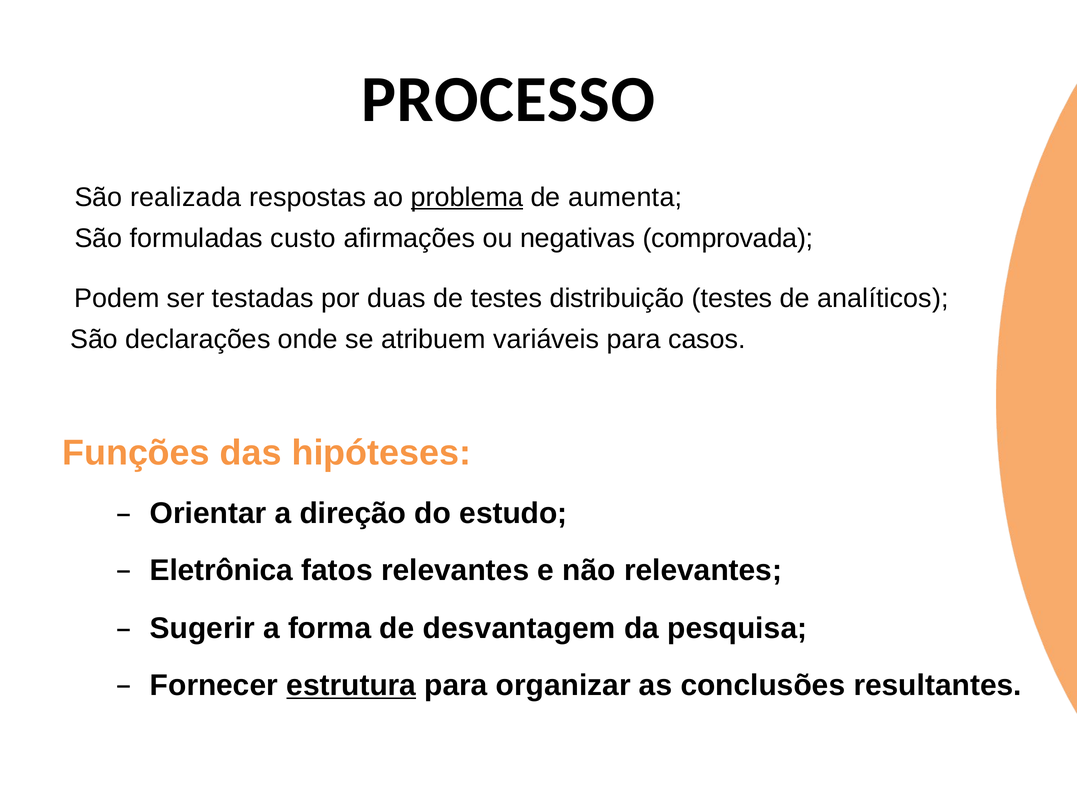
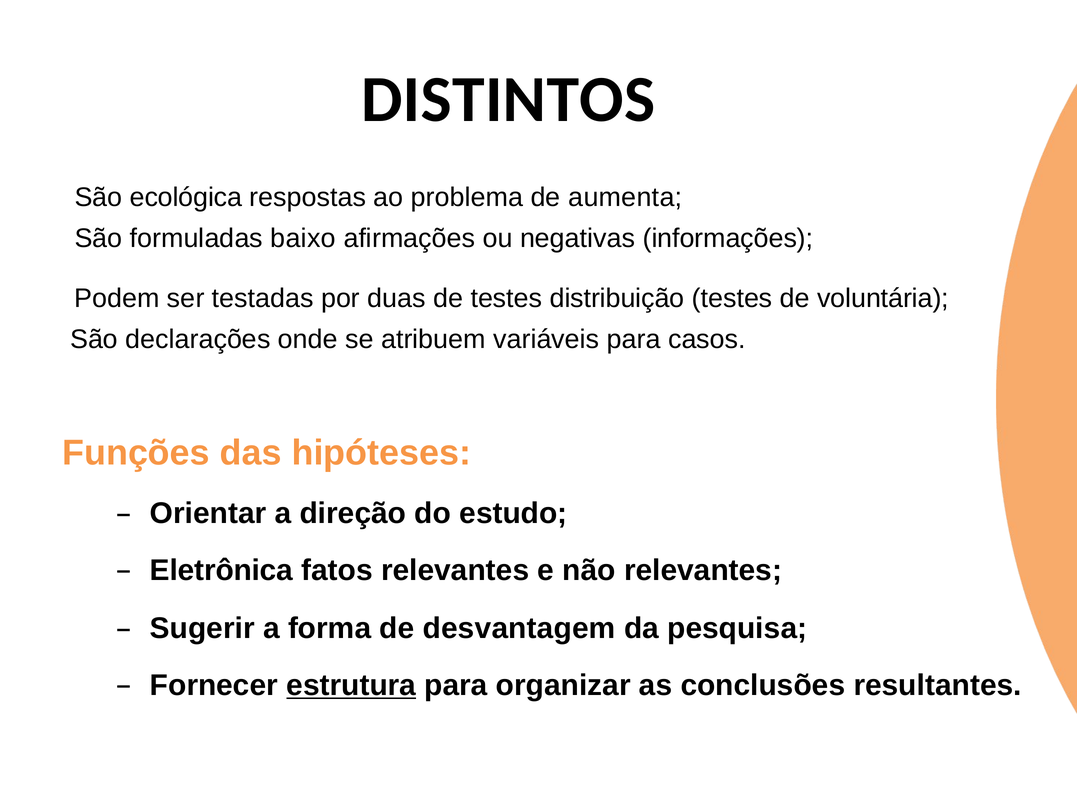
PROCESSO: PROCESSO -> DISTINTOS (508, 100)
realizada: realizada -> ecológica (186, 197)
problema underline: present -> none (467, 197)
custo: custo -> baixo (303, 239)
comprovada: comprovada -> informações (728, 239)
analíticos: analíticos -> voluntária (883, 299)
